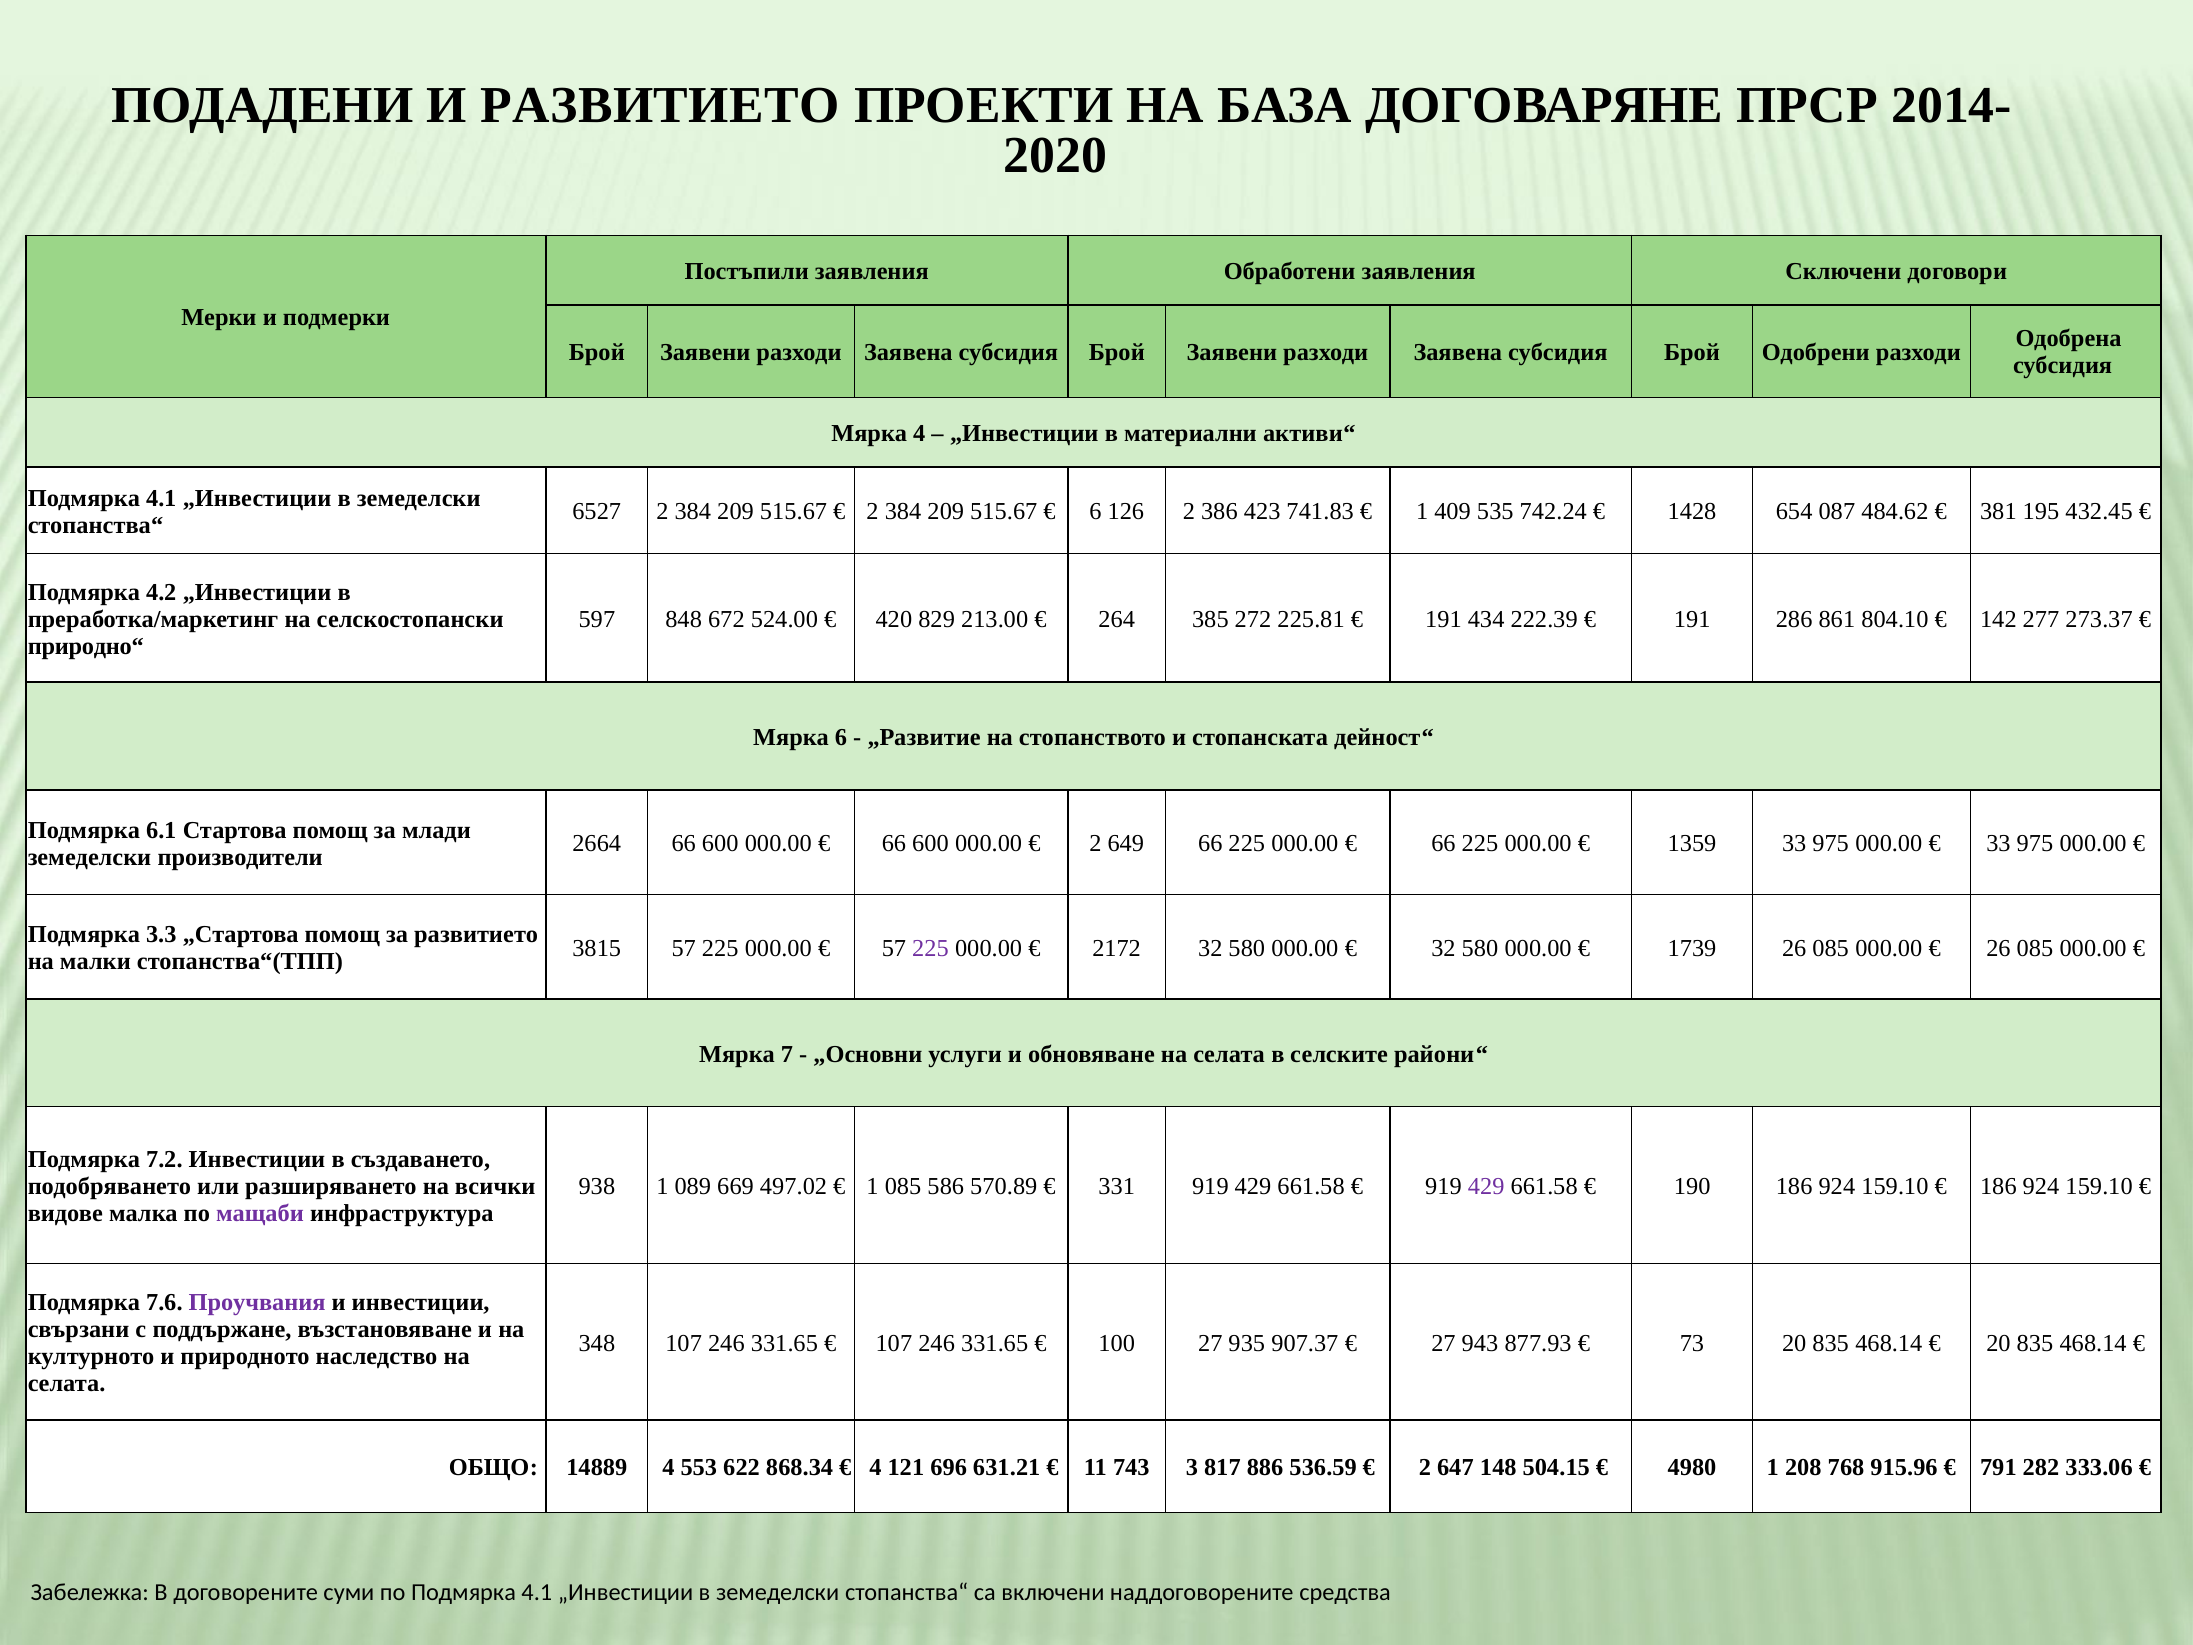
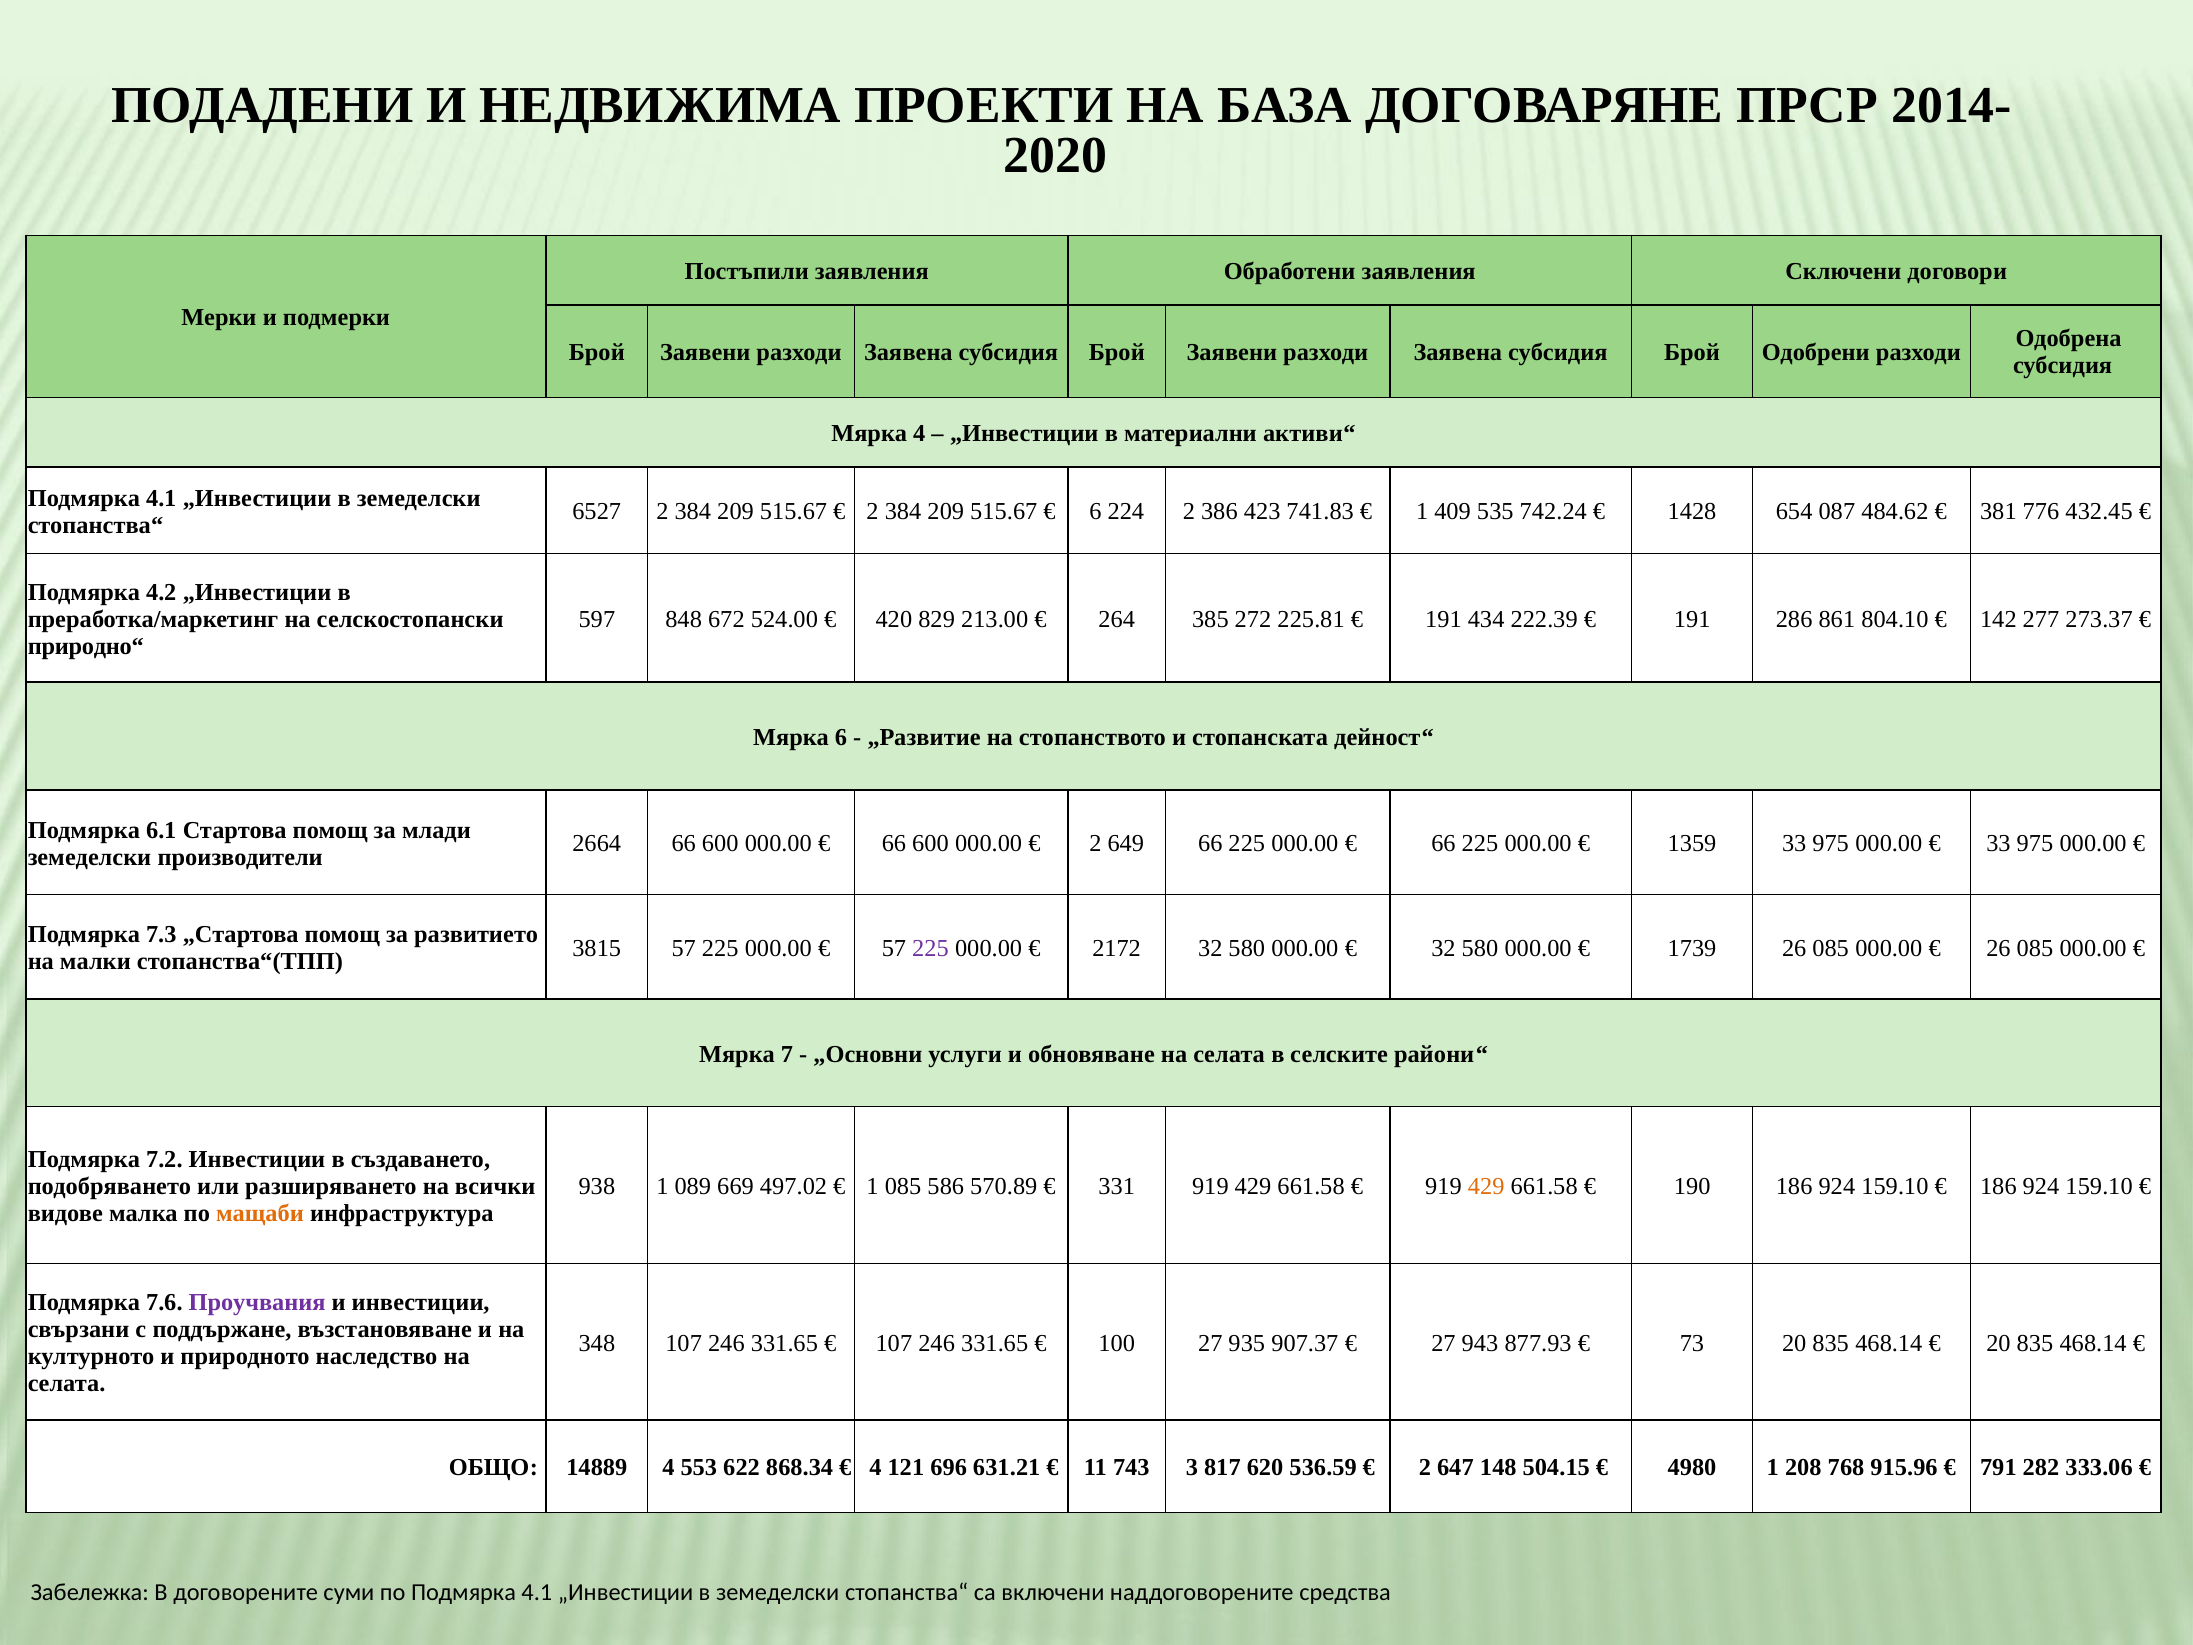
И РАЗВИТИЕТО: РАЗВИТИЕТО -> НЕДВИЖИМА (661, 106)
126: 126 -> 224 (1126, 512)
195: 195 -> 776 (2041, 512)
3.3: 3.3 -> 7.3 (161, 934)
429 colour: purple -> orange (1486, 1186)
мащаби colour: purple -> orange (260, 1213)
886: 886 -> 620 (1265, 1467)
